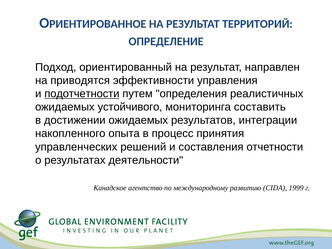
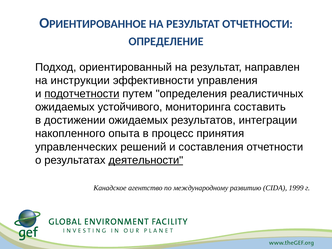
РЕЗУЛЬТАТ ТЕРРИТОРИЙ: ТЕРРИТОРИЙ -> ОТЧЕТНОСТИ (257, 24)
приводятся: приводятся -> инструкции (80, 80)
деятельности underline: none -> present (146, 160)
